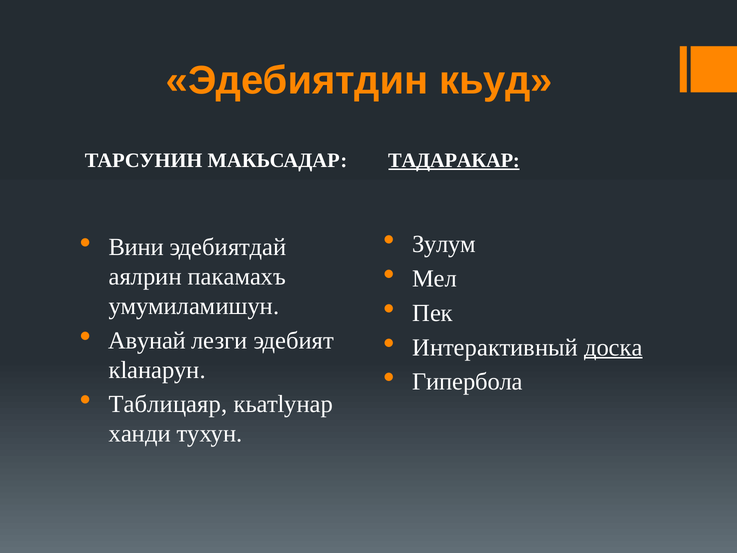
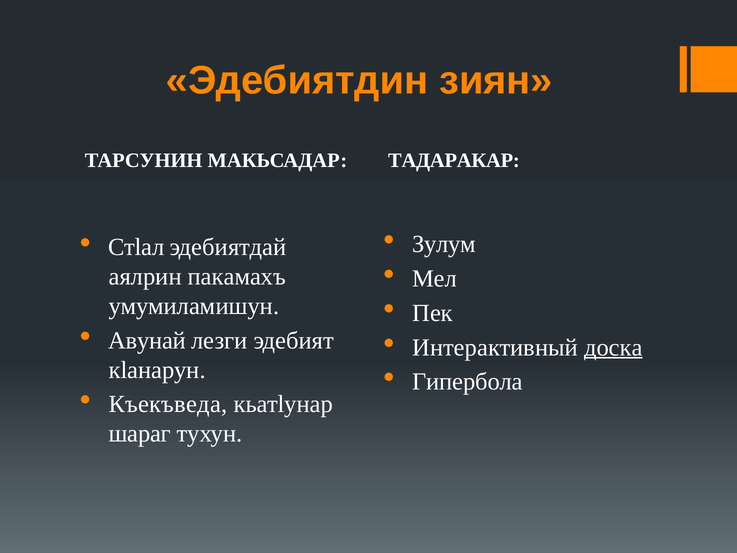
кьуд: кьуд -> зиян (496, 81)
ТАДАРАКАР underline: present -> none (454, 160)
Вини: Вини -> Стlал (136, 247)
Таблицаяр: Таблицаяр -> Къекъведа (168, 404)
ханди: ханди -> шараг (140, 434)
